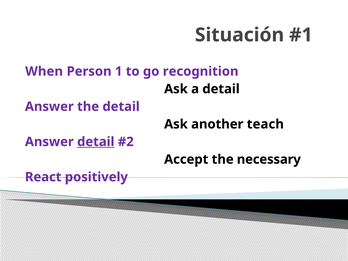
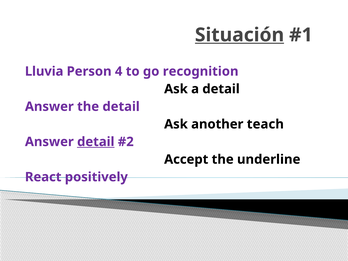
Situación underline: none -> present (240, 35)
When: When -> Lluvia (44, 71)
1: 1 -> 4 (119, 71)
necessary: necessary -> underline (269, 159)
